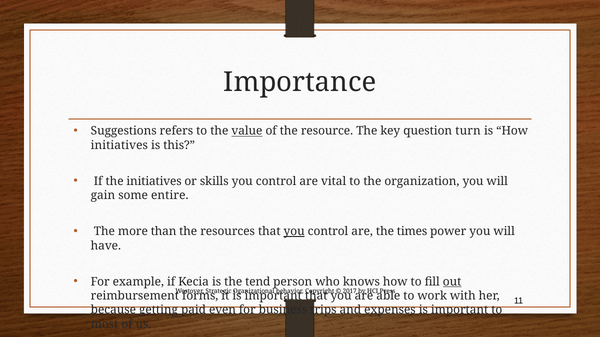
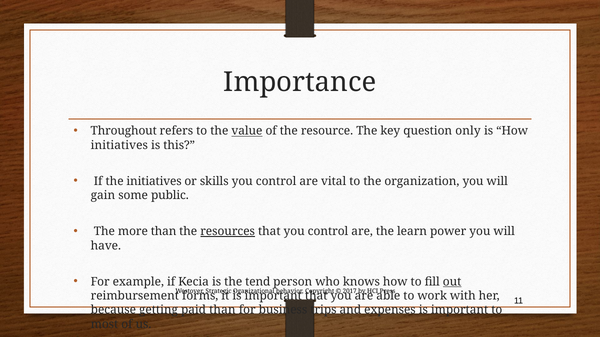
Suggestions: Suggestions -> Throughout (124, 131)
turn: turn -> only (468, 131)
entire: entire -> public (170, 196)
resources underline: none -> present (228, 232)
you underline: present -> none (294, 232)
times: times -> learn (412, 232)
paid even: even -> than (222, 310)
